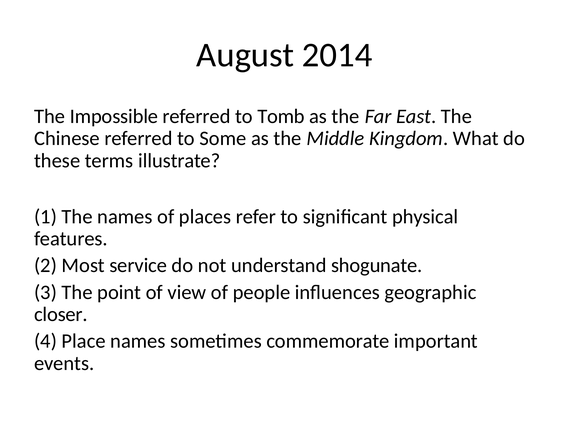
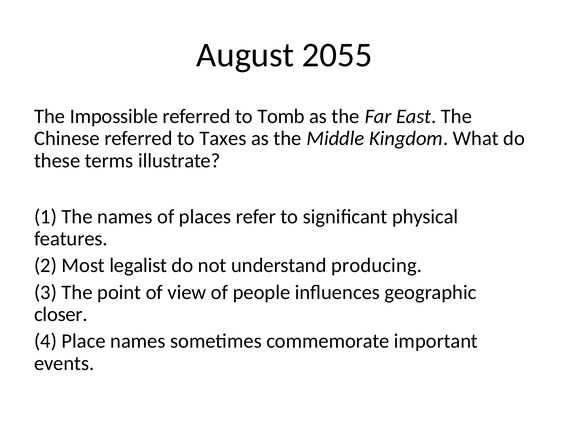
2014: 2014 -> 2055 (337, 55)
Some: Some -> Taxes (223, 138)
service: service -> legalist (138, 265)
shogunate: shogunate -> producing (377, 265)
